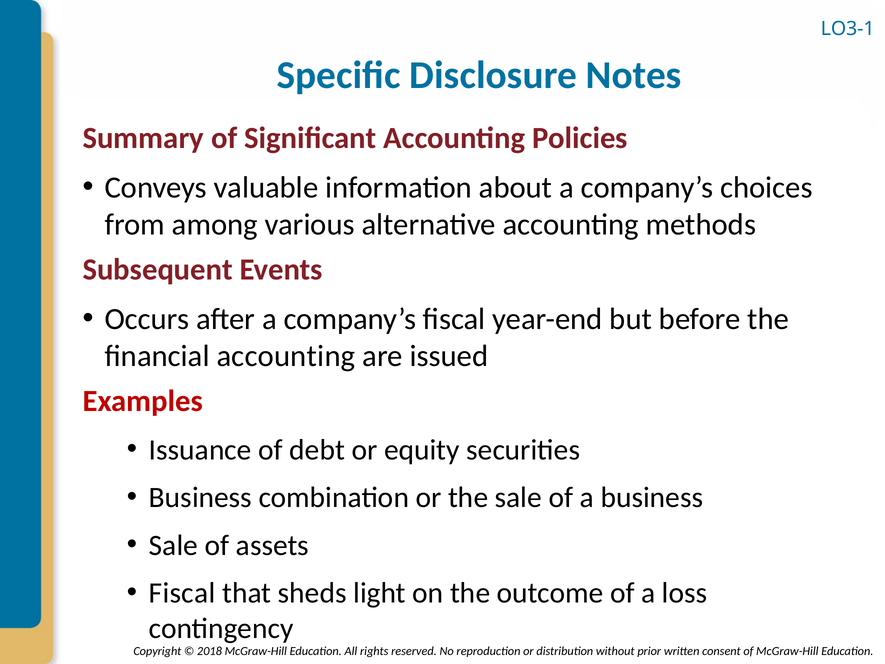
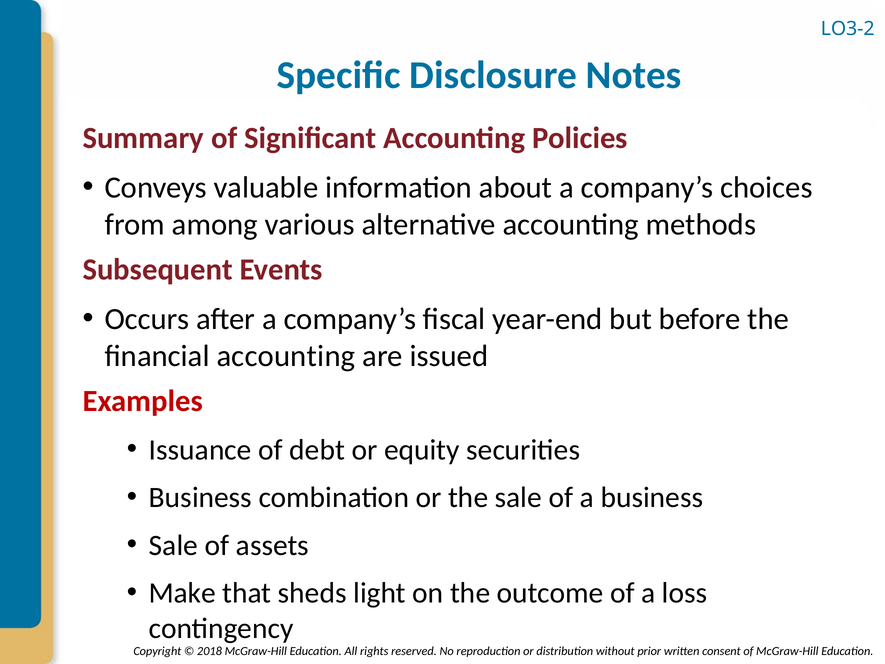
LO3-1: LO3-1 -> LO3-2 (848, 29)
Fiscal: Fiscal -> Make (182, 593)
